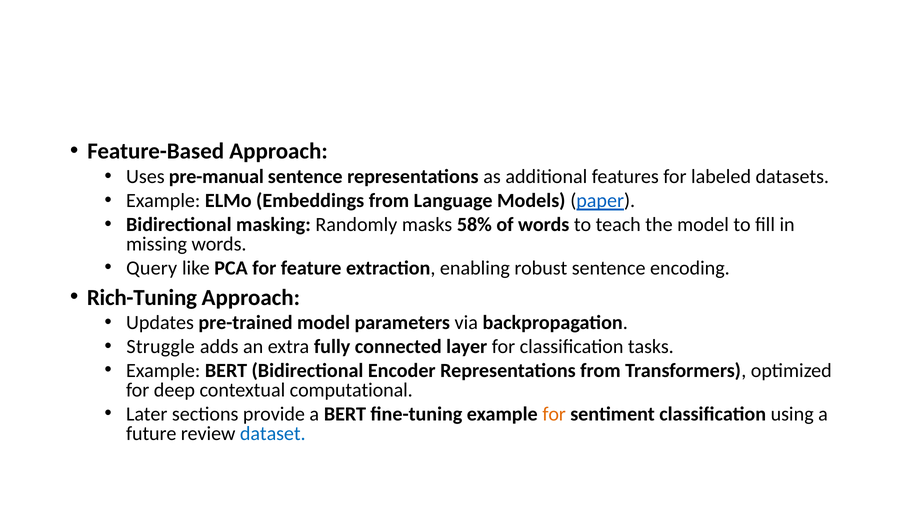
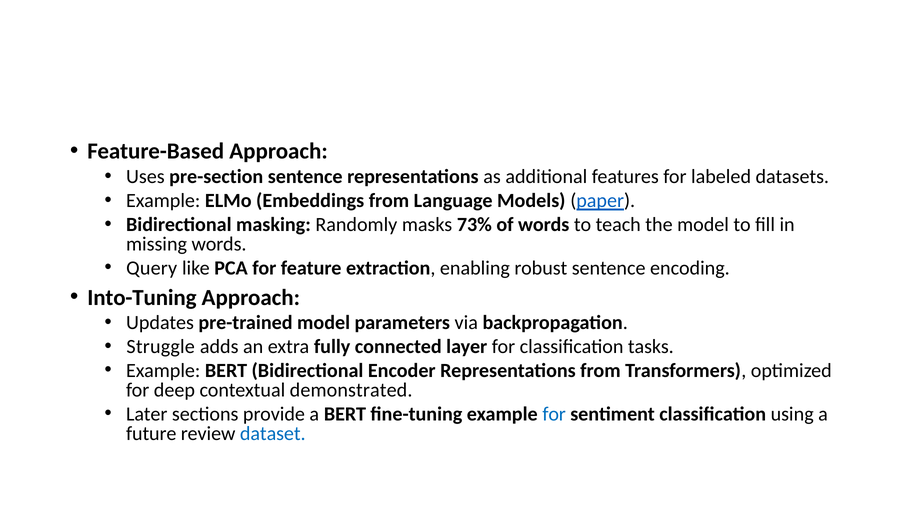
pre-manual: pre-manual -> pre-section (216, 177)
58%: 58% -> 73% (474, 225)
Rich-Tuning: Rich-Tuning -> Into-Tuning (142, 297)
computational: computational -> demonstrated (351, 390)
for colour: orange -> blue (554, 414)
